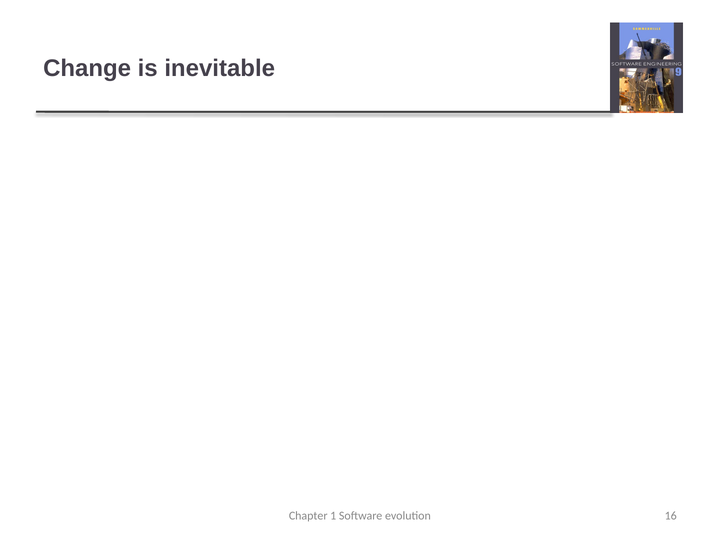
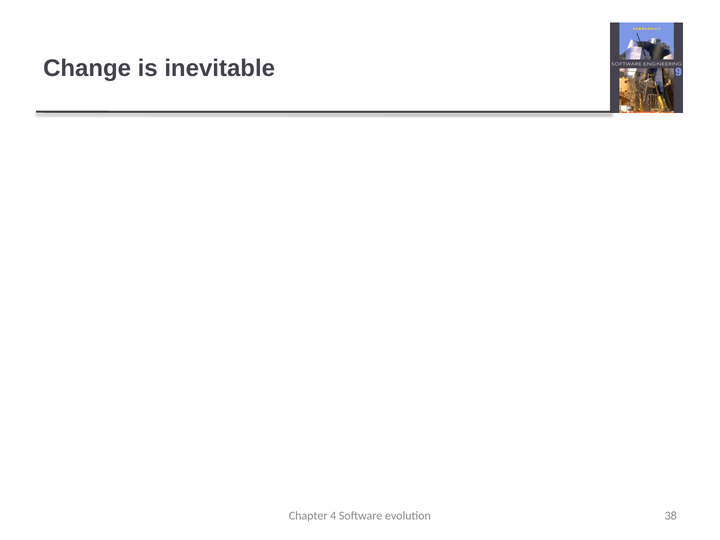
1: 1 -> 4 (333, 516)
16: 16 -> 38 (671, 516)
